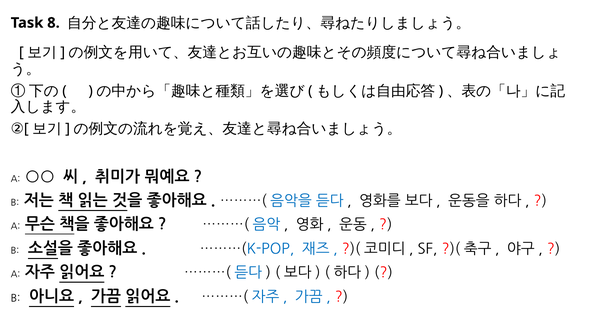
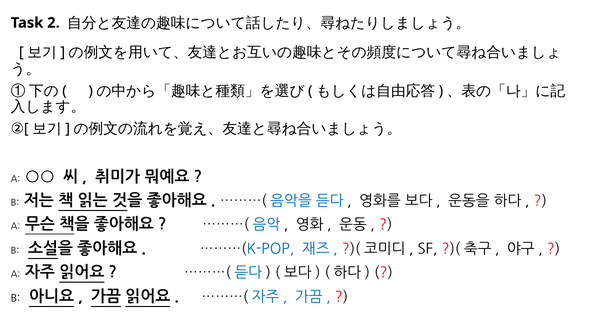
8: 8 -> 2 (53, 23)
